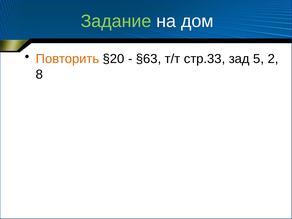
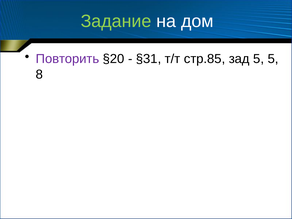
Повторить colour: orange -> purple (67, 59)
§63: §63 -> §31 (149, 59)
стр.33: стр.33 -> стр.85 (205, 59)
5 2: 2 -> 5 (273, 59)
